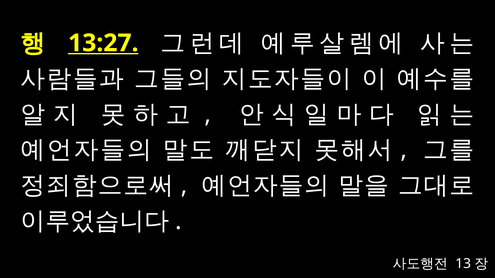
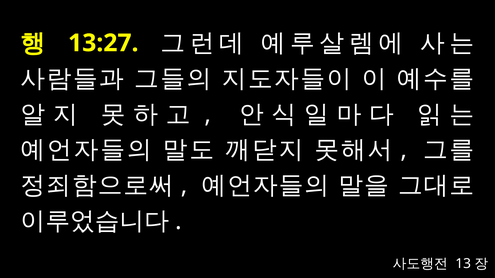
13:27 underline: present -> none (103, 43)
